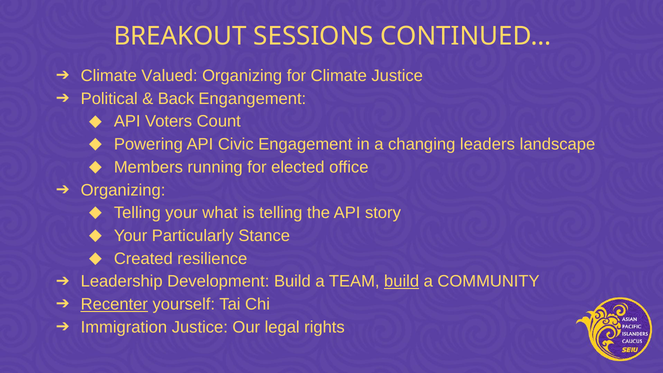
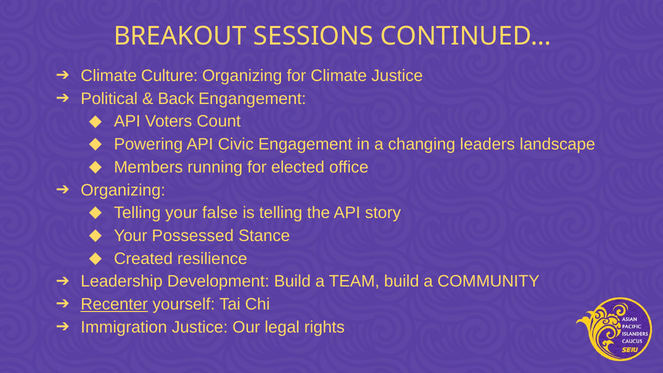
Valued: Valued -> Culture (170, 76)
what: what -> false (220, 213)
Particularly: Particularly -> Possessed (193, 236)
build underline: present -> none (402, 281)
